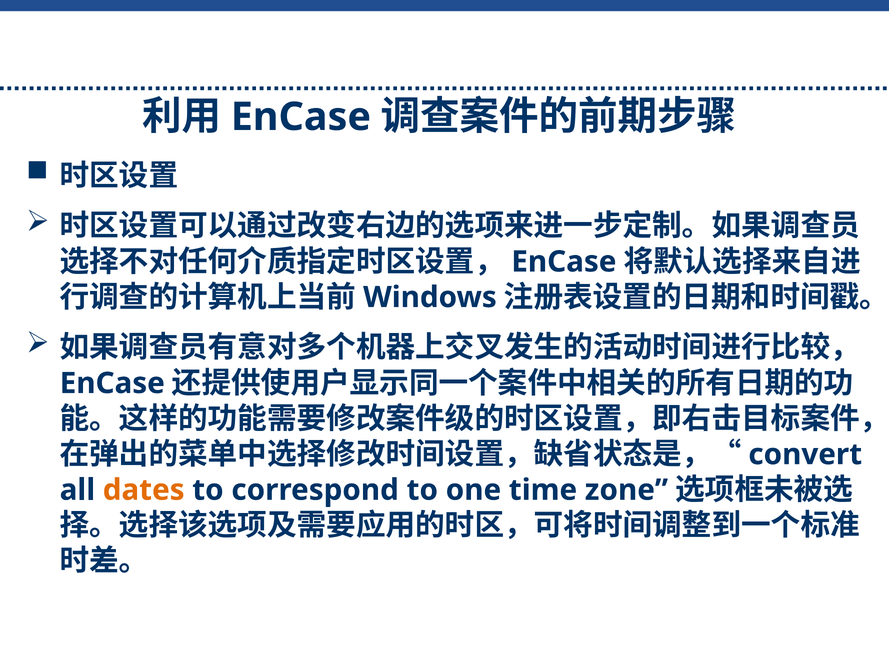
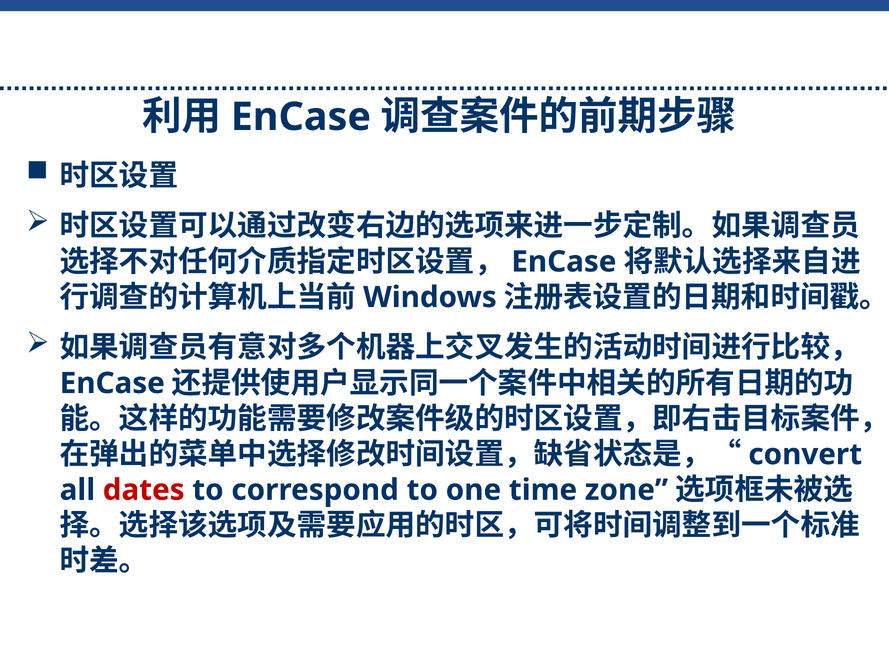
dates colour: orange -> red (144, 490)
